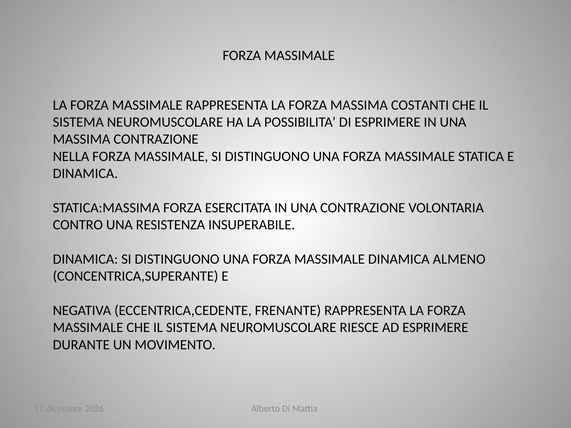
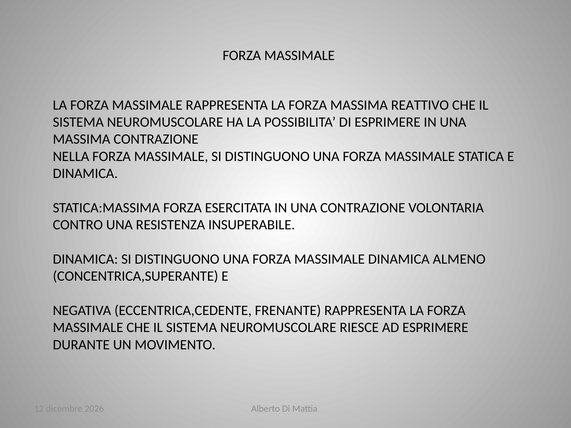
COSTANTI: COSTANTI -> REATTIVO (420, 105)
